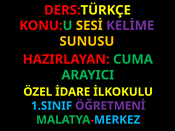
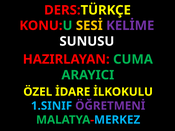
SUNUSU colour: yellow -> white (87, 41)
